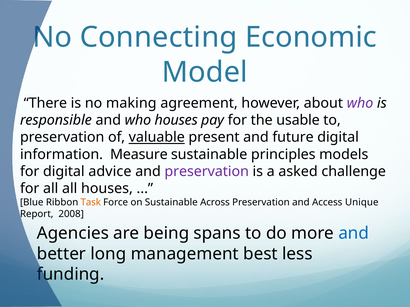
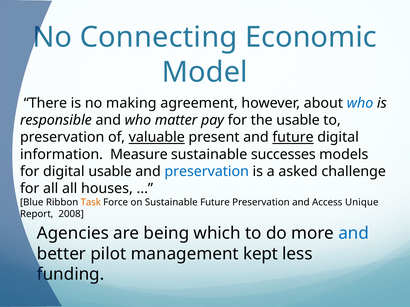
who colour: purple -> blue (360, 103)
who houses: houses -> matter (176, 120)
future underline: none -> present (293, 138)
principles: principles -> successes (283, 155)
advice: advice -> usable (110, 172)
preservation colour: purple -> blue (207, 172)
Sustainable Across: Across -> Future (215, 203)
spans: spans -> which (217, 234)
long: long -> pilot (108, 254)
best: best -> kept (261, 254)
